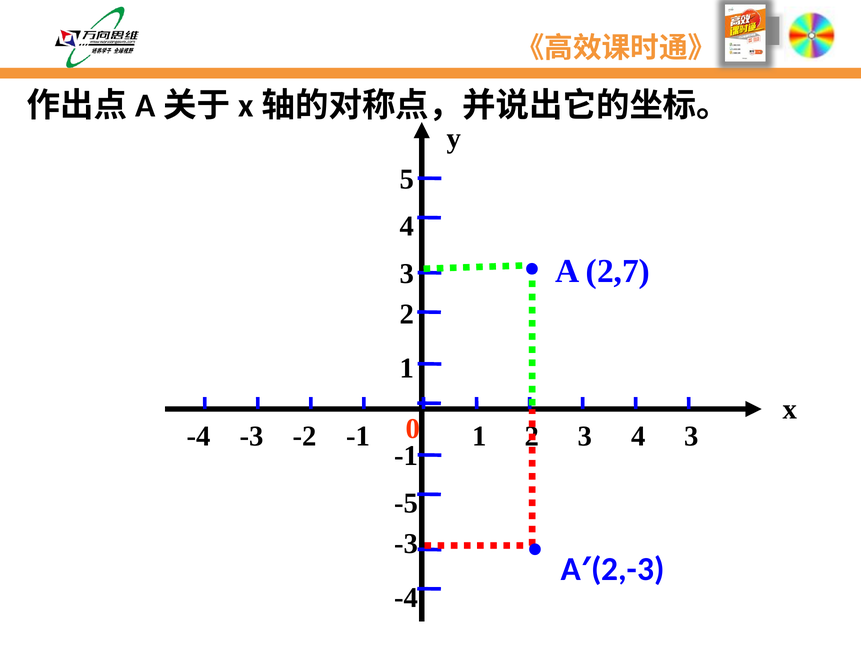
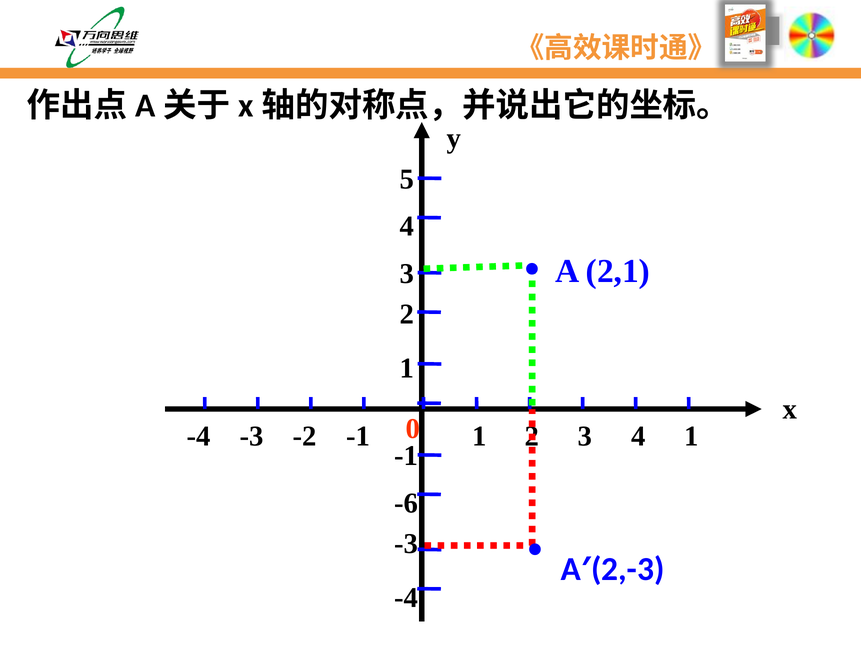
2,7: 2,7 -> 2,1 (618, 271)
4 3: 3 -> 1 (691, 436)
-5: -5 -> -6 (406, 503)
